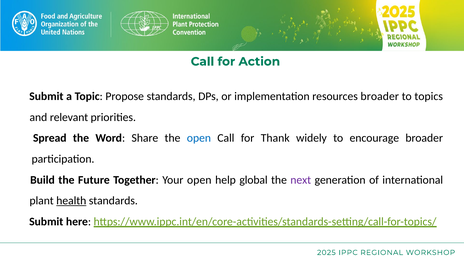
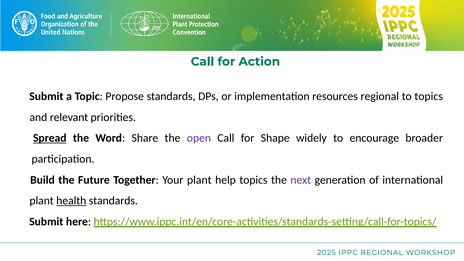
resources broader: broader -> regional (380, 96)
Spread underline: none -> present (50, 138)
open colour: blue -> purple (199, 138)
Thank: Thank -> Shape (275, 138)
Your open: open -> plant (199, 180)
help global: global -> topics (253, 180)
